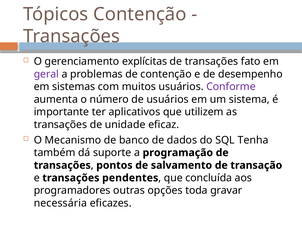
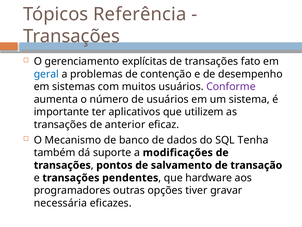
Tópicos Contenção: Contenção -> Referência (140, 14)
geral colour: purple -> blue (46, 74)
unidade: unidade -> anterior (125, 124)
programação: programação -> modificações (178, 152)
concluída: concluída -> hardware (209, 178)
toda: toda -> tiver (196, 190)
